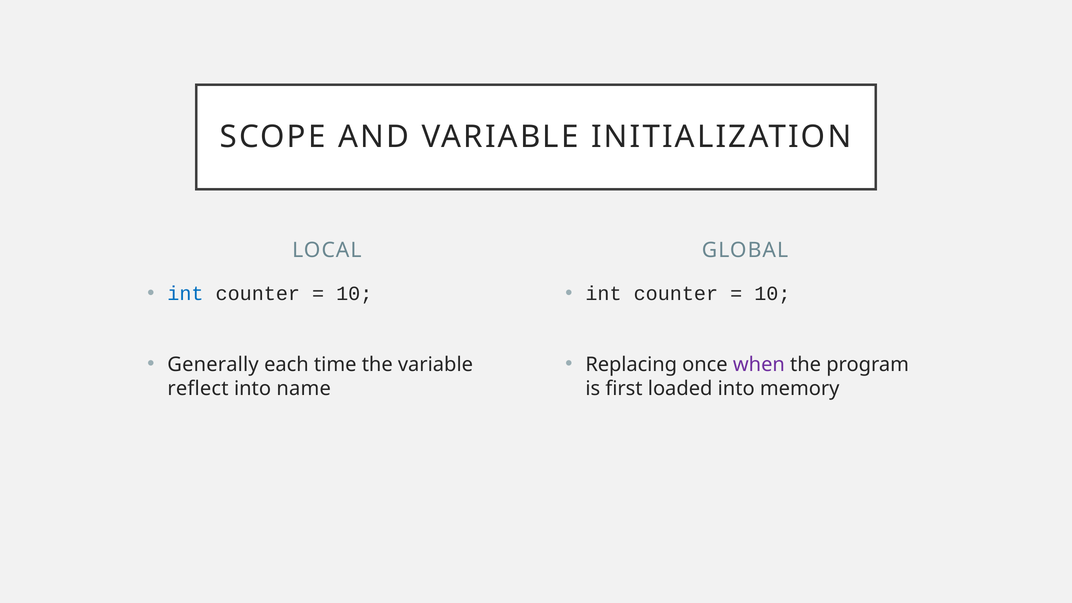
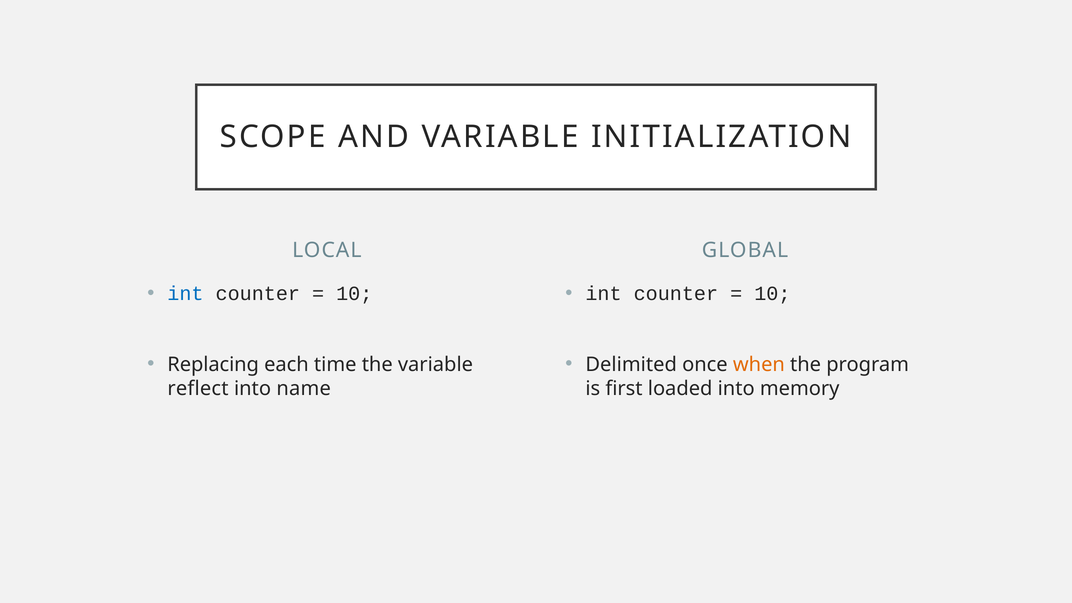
Generally: Generally -> Replacing (213, 364)
Replacing: Replacing -> Delimited (631, 364)
when colour: purple -> orange (759, 364)
